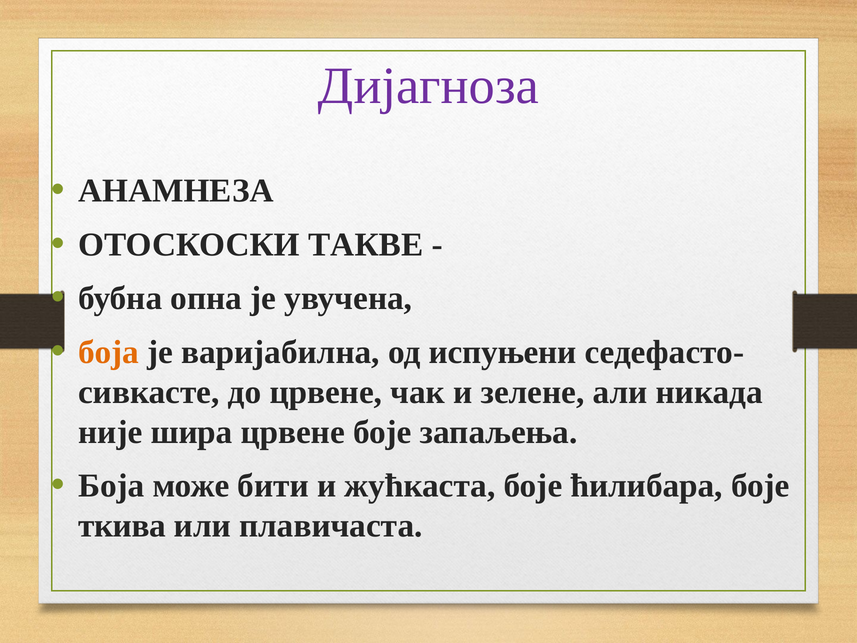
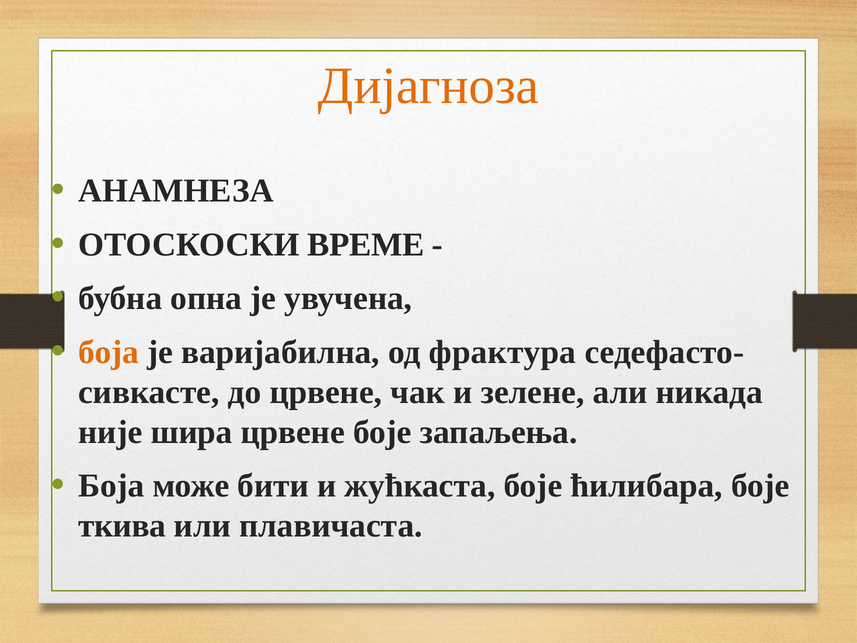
Дијагноза colour: purple -> orange (428, 86)
ТАКВЕ: ТАКВЕ -> ВРЕМЕ (366, 245)
испуњени: испуњени -> фрактура (502, 352)
